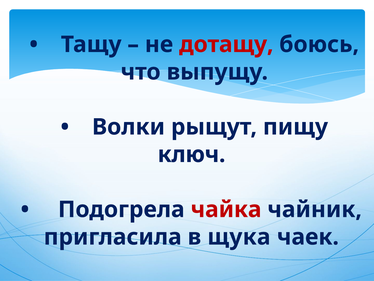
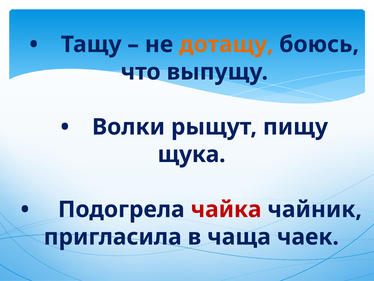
дотащу colour: red -> orange (226, 44)
ключ: ключ -> щука (192, 154)
щука: щука -> чаща (239, 237)
